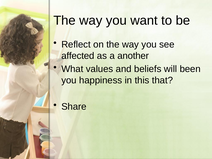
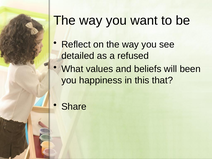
affected: affected -> detailed (78, 56)
another: another -> refused (133, 56)
